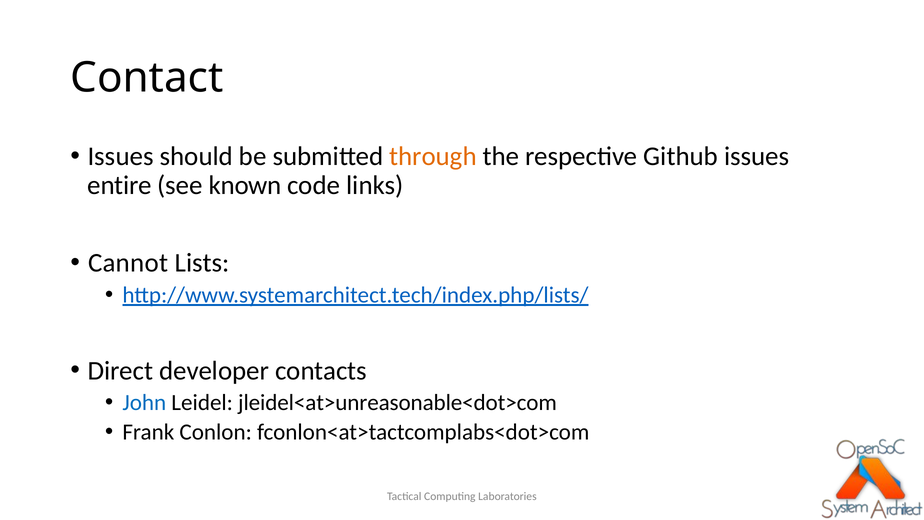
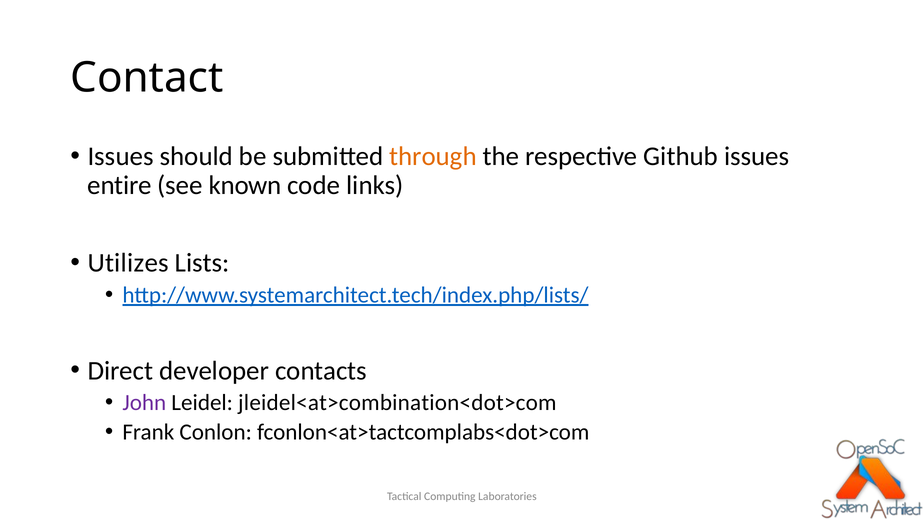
Cannot: Cannot -> Utilizes (128, 263)
John colour: blue -> purple (144, 402)
jleidel<at>unreasonable<dot>com: jleidel<at>unreasonable<dot>com -> jleidel<at>combination<dot>com (397, 402)
